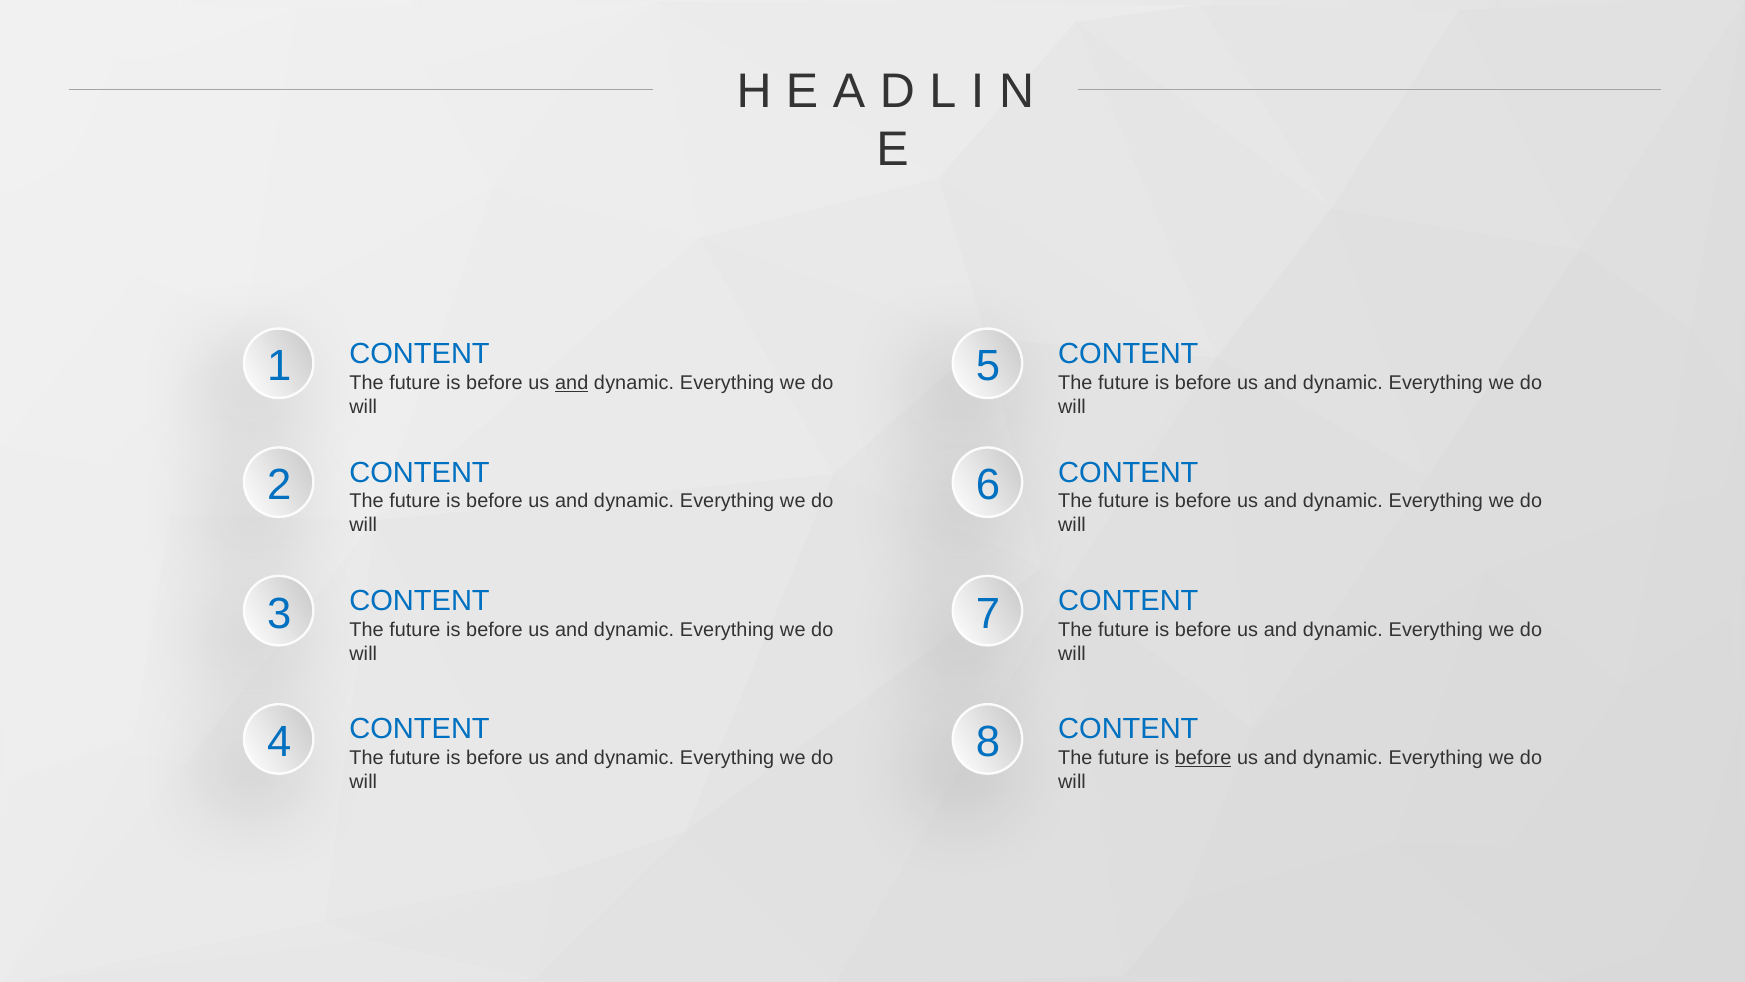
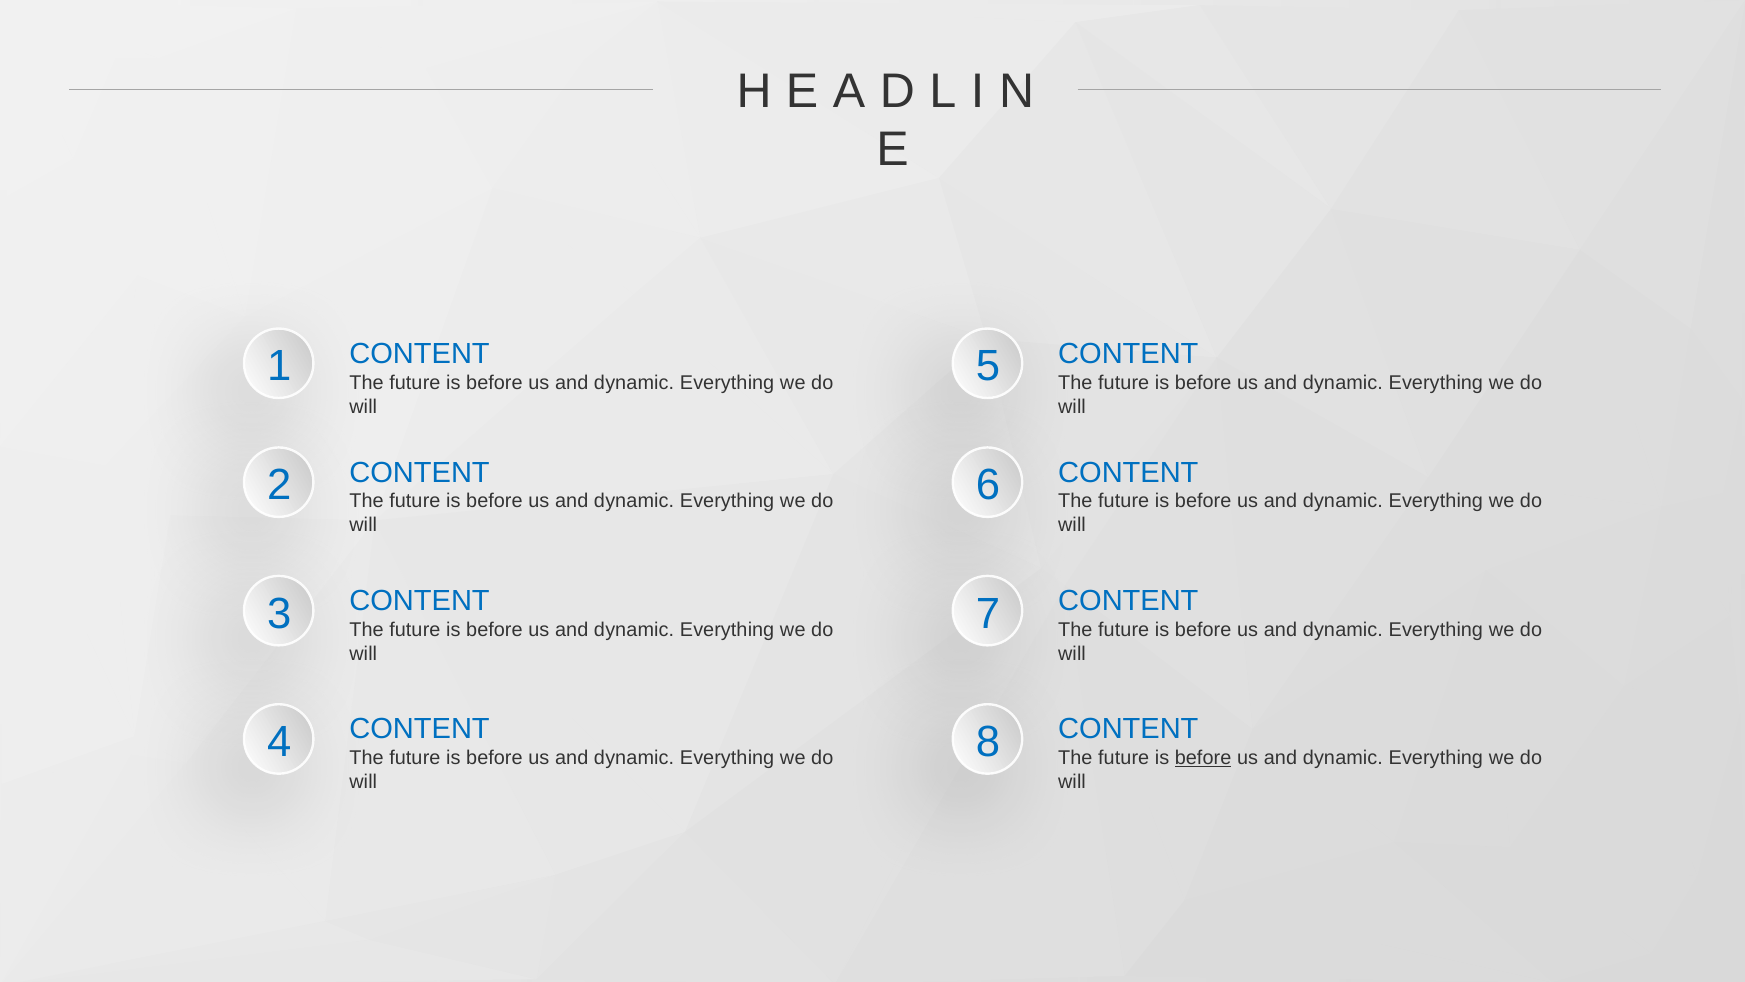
and underline: present -> none (572, 382)
